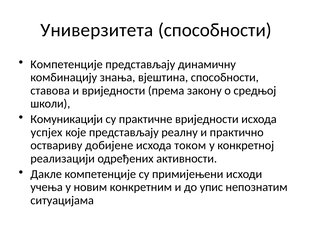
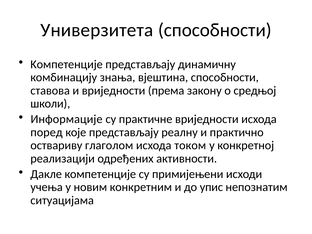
Комуникацији: Комуникацији -> Информације (67, 119)
успјех: успјех -> поред (47, 132)
добијене: добијене -> глаголом (109, 145)
